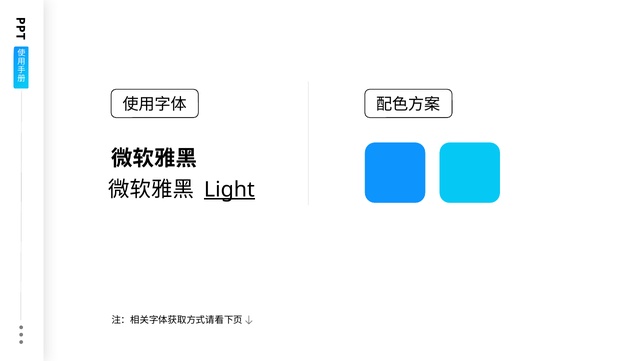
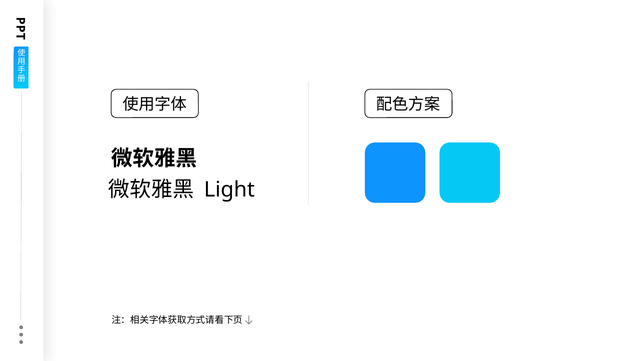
Light underline: present -> none (229, 190)
